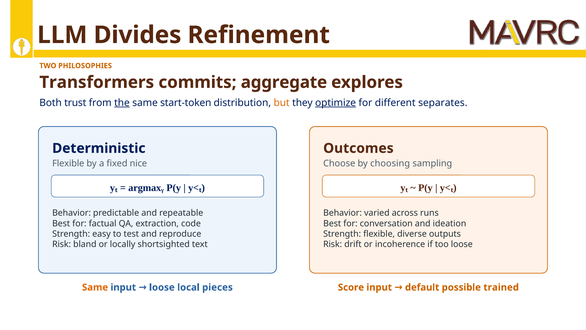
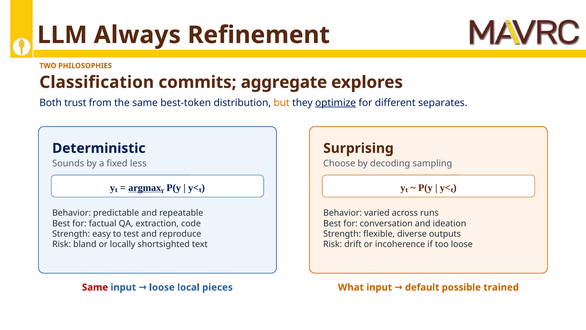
Divides: Divides -> Always (137, 35)
Transformers: Transformers -> Classification (97, 82)
the underline: present -> none (122, 103)
start-token: start-token -> best-token (186, 103)
Outcomes: Outcomes -> Surprising (358, 148)
Flexible: Flexible -> Sounds (68, 163)
nice: nice -> less (138, 163)
choosing: choosing -> decoding (390, 163)
argmaxᵧ underline: none -> present (146, 188)
Score: Score -> What (351, 287)
Same colour: orange -> red (95, 287)
